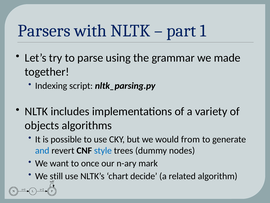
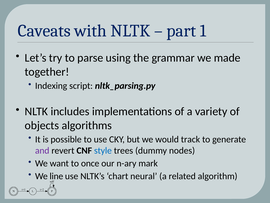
Parsers: Parsers -> Caveats (44, 31)
from: from -> track (190, 139)
and colour: blue -> purple (42, 150)
still: still -> line (56, 176)
decide: decide -> neural (144, 176)
